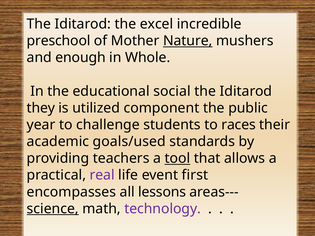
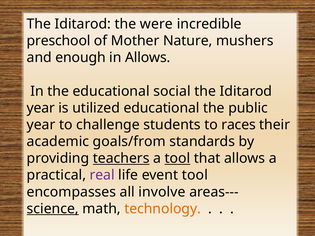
excel: excel -> were (156, 24)
Nature underline: present -> none (188, 41)
in Whole: Whole -> Allows (148, 58)
they: they -> year (41, 108)
utilized component: component -> educational (162, 108)
goals/used: goals/used -> goals/from (129, 142)
teachers underline: none -> present (121, 158)
event first: first -> tool (195, 175)
lessons: lessons -> involve (162, 192)
technology colour: purple -> orange (163, 209)
